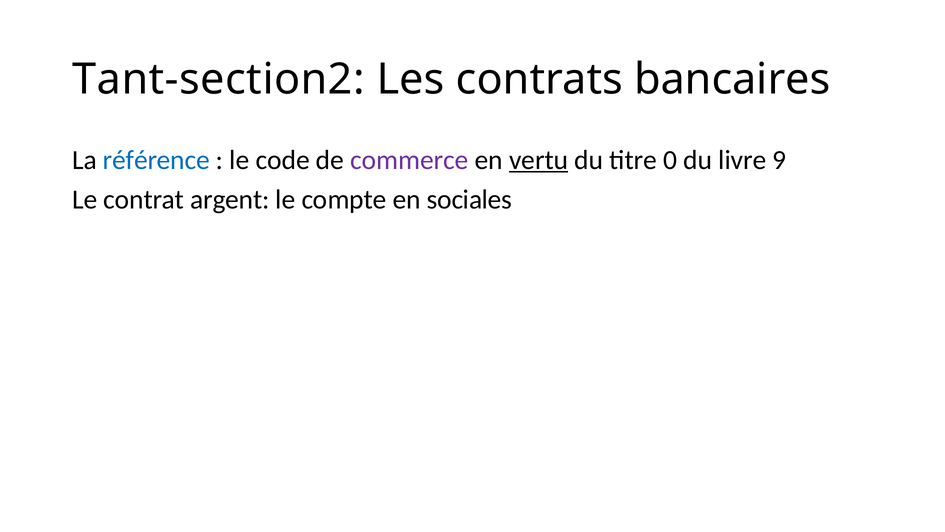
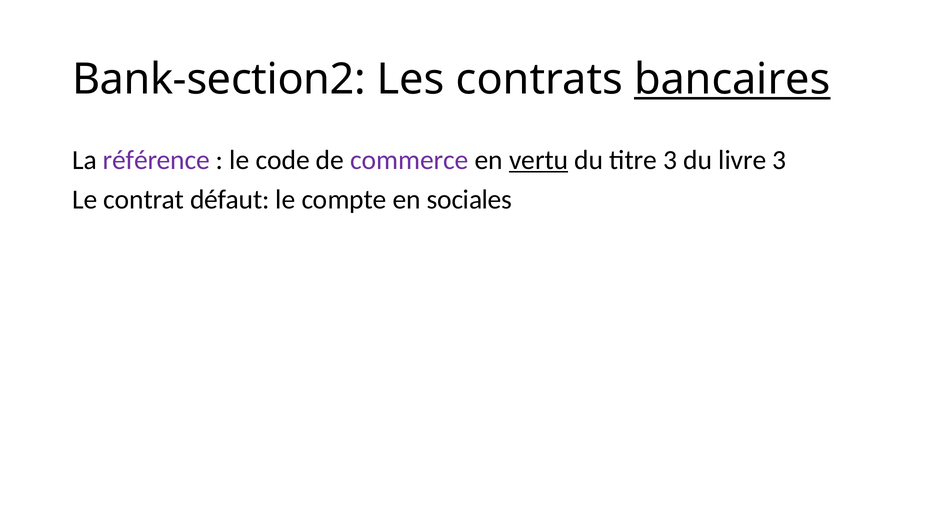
Tant-section2: Tant-section2 -> Bank-section2 (219, 79)
bancaires underline: none -> present (732, 79)
référence colour: blue -> purple (156, 160)
titre 0: 0 -> 3 (670, 160)
livre 9: 9 -> 3 (779, 160)
argent: argent -> défaut (230, 199)
